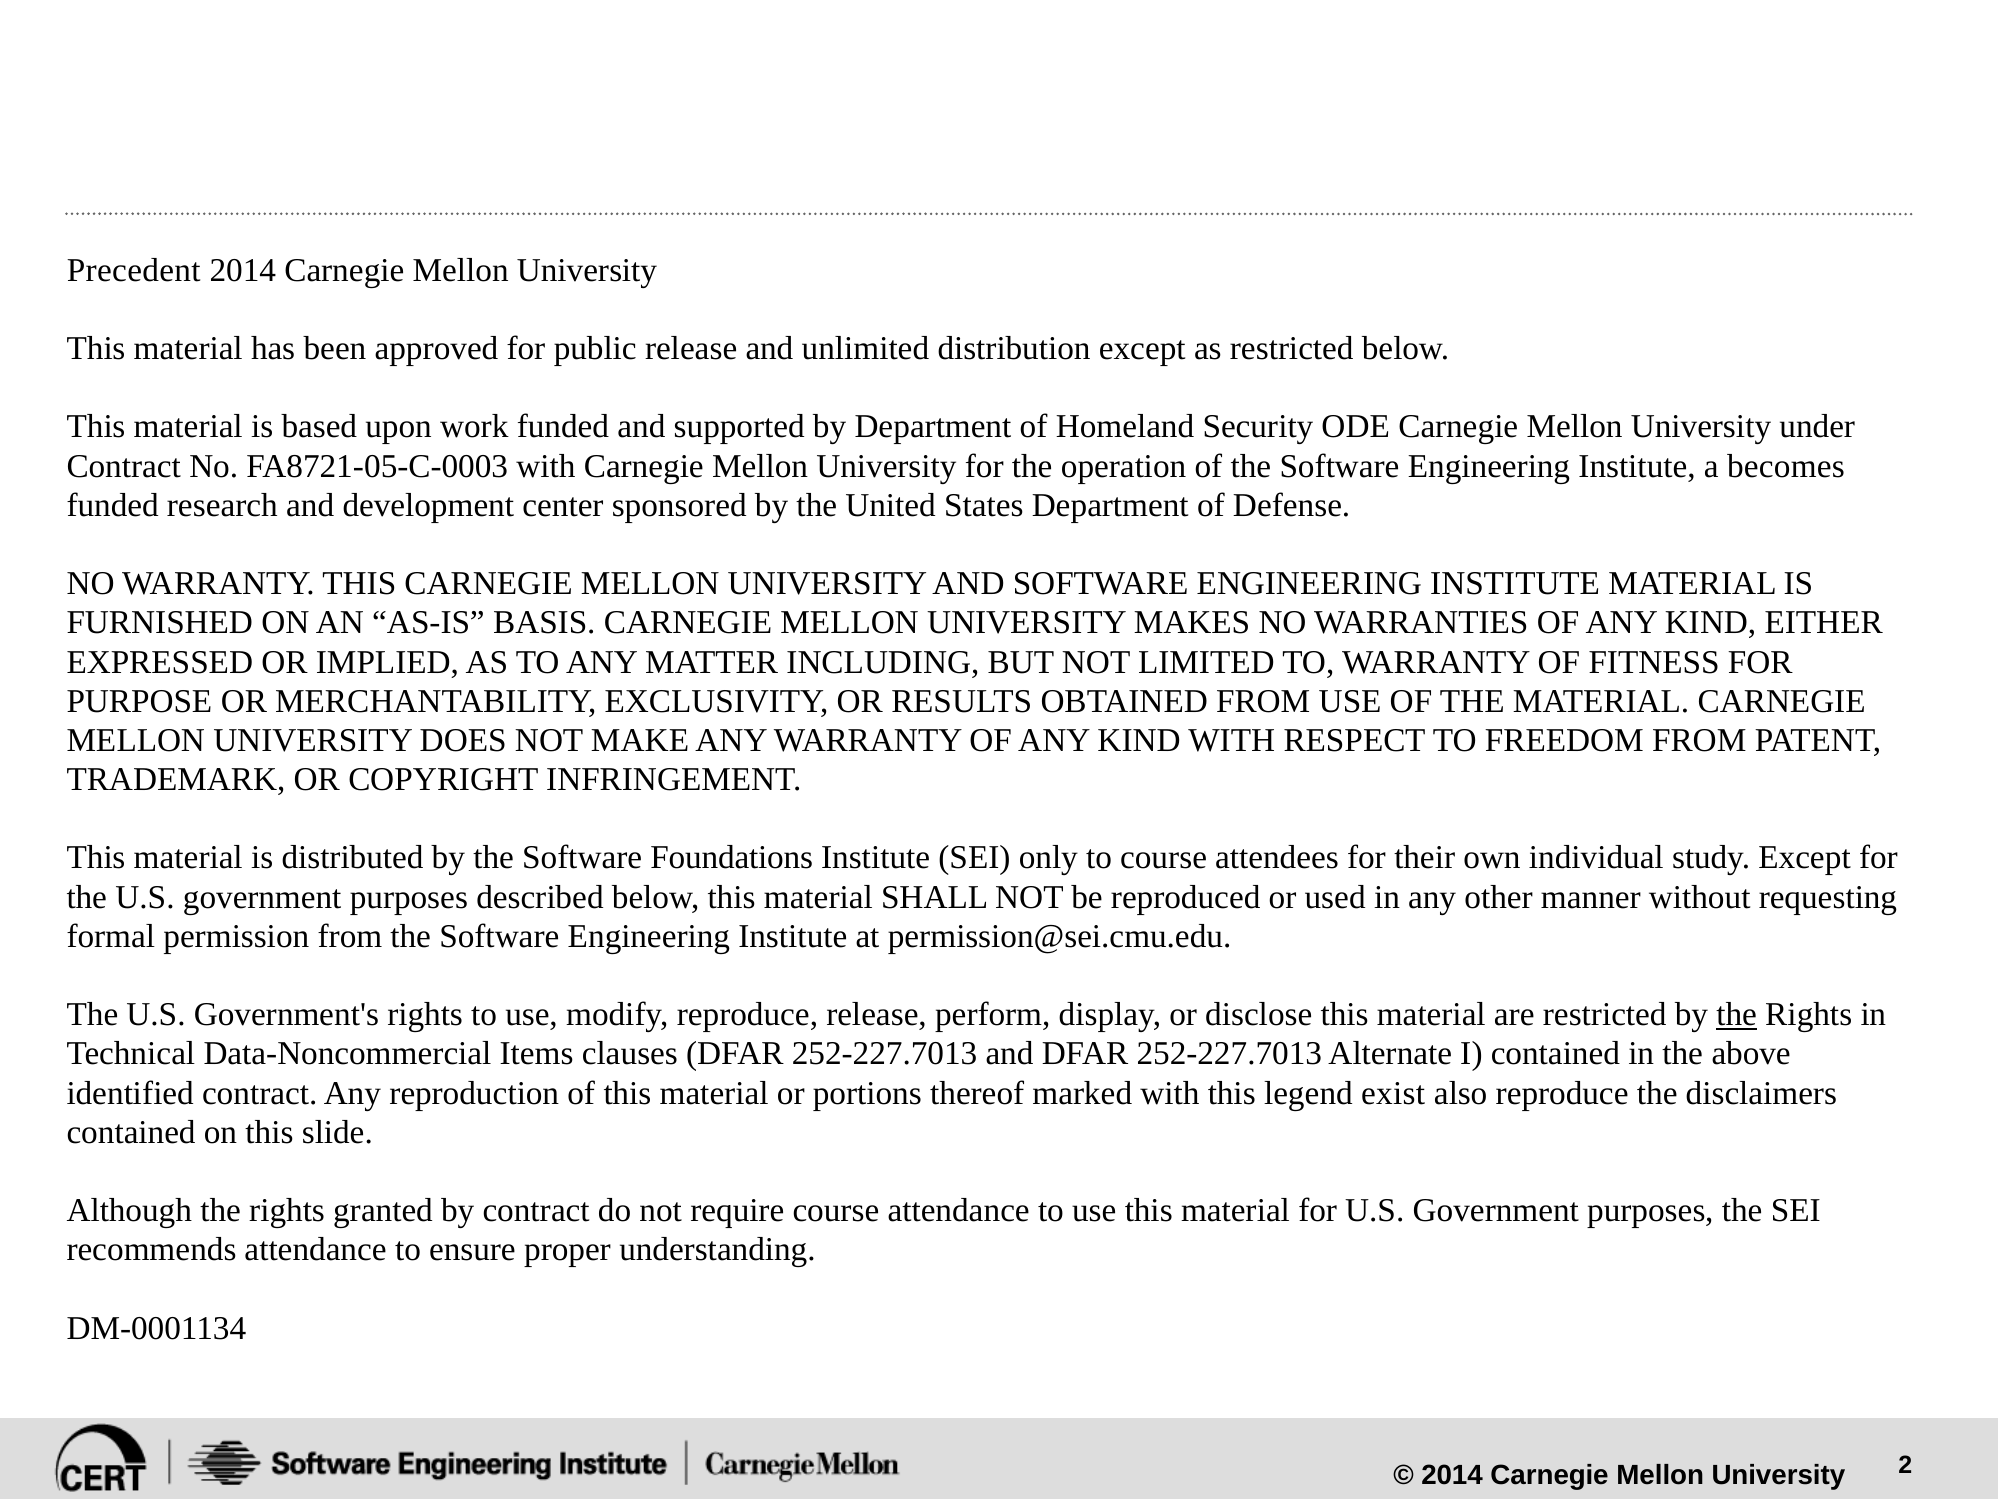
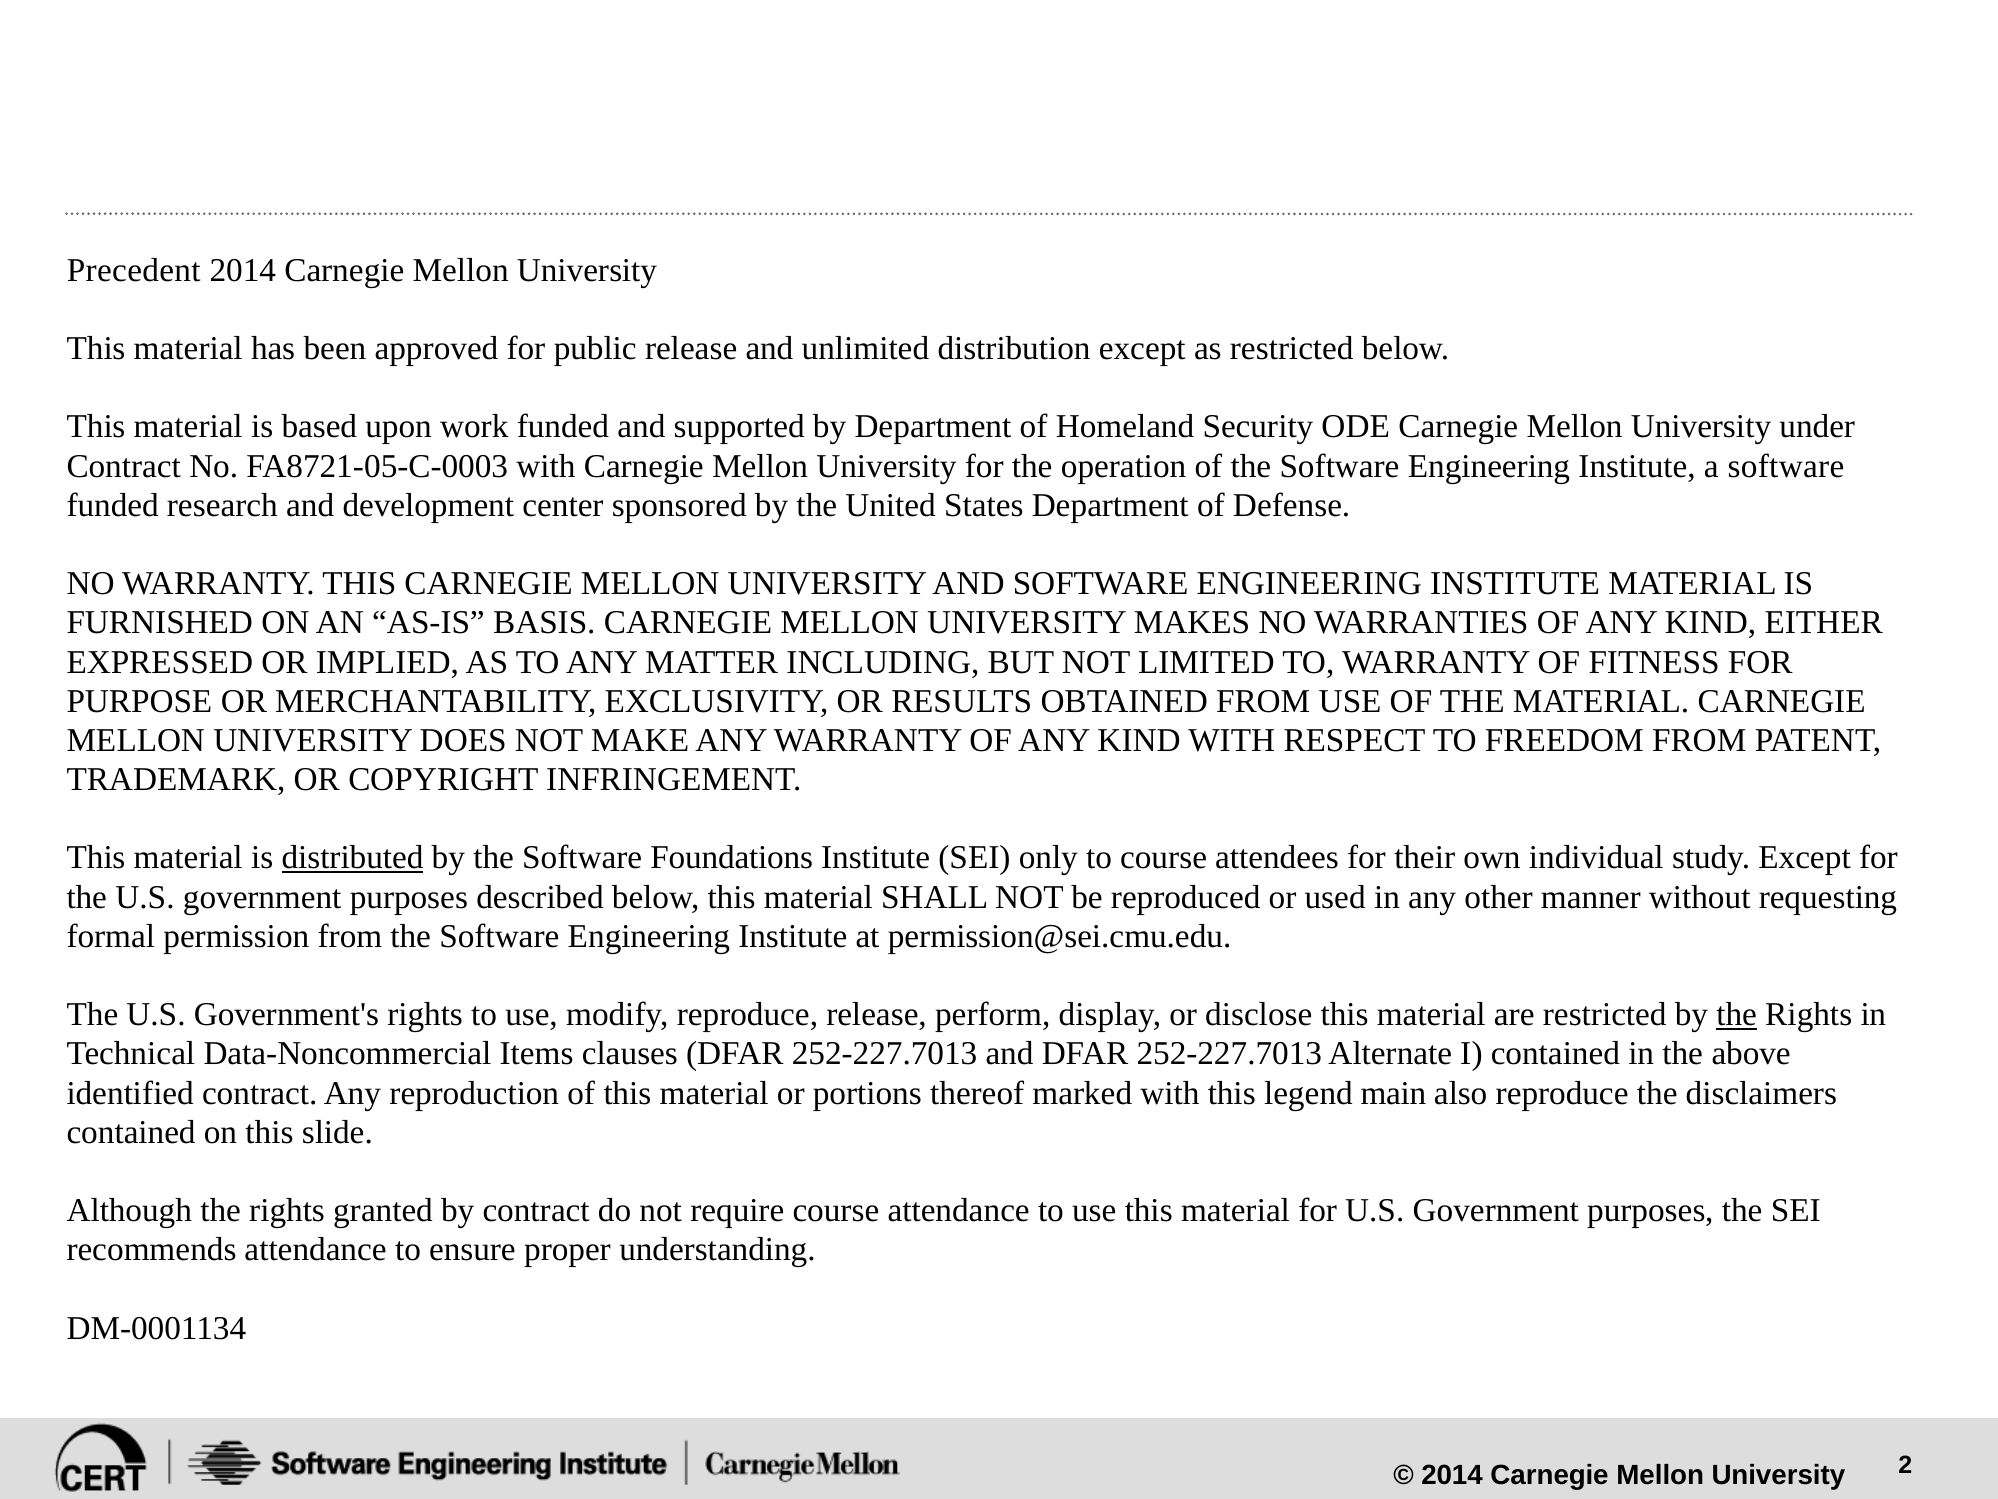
a becomes: becomes -> software (1786, 466)
distributed underline: none -> present (353, 858)
exist: exist -> main (1393, 1093)
